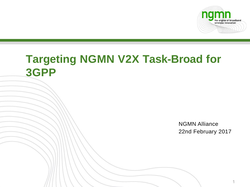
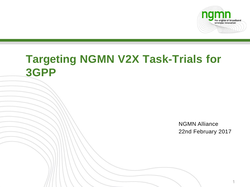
Task-Broad: Task-Broad -> Task-Trials (173, 59)
